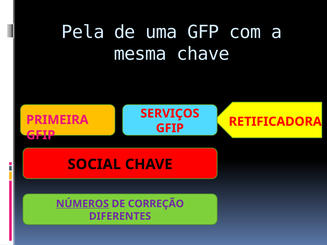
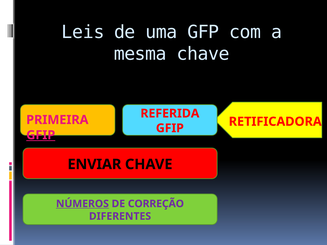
Pela: Pela -> Leis (83, 32)
SERVIÇOS: SERVIÇOS -> REFERIDA (170, 114)
GFIP underline: none -> present (41, 135)
SOCIAL: SOCIAL -> ENVIAR (94, 164)
